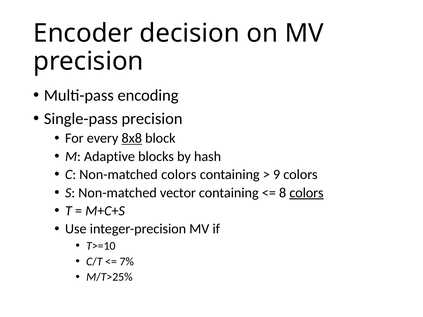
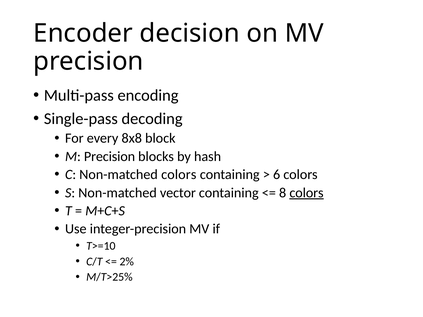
Single-pass precision: precision -> decoding (152, 119)
8x8 underline: present -> none (132, 138)
M Adaptive: Adaptive -> Precision (110, 157)
9: 9 -> 6 (277, 175)
7%: 7% -> 2% (127, 262)
